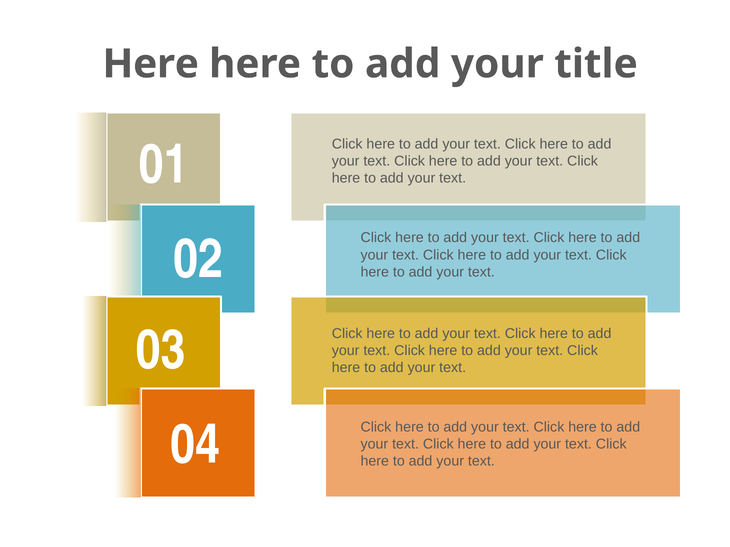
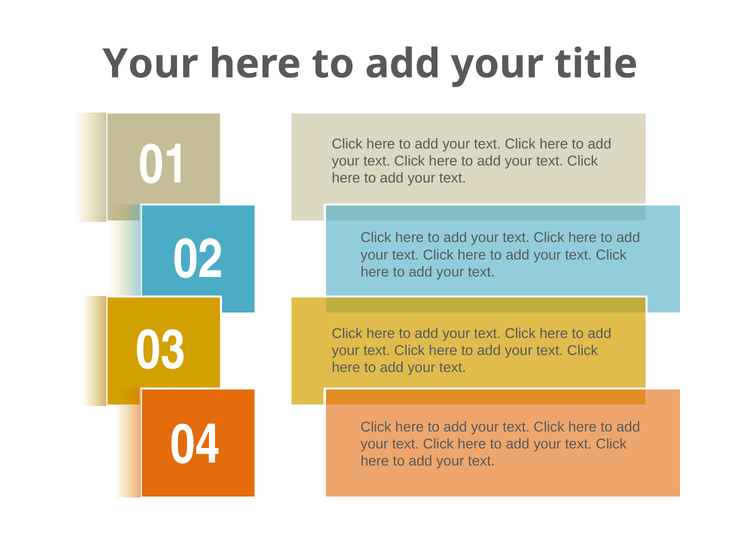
Here: Here -> Your (150, 64)
